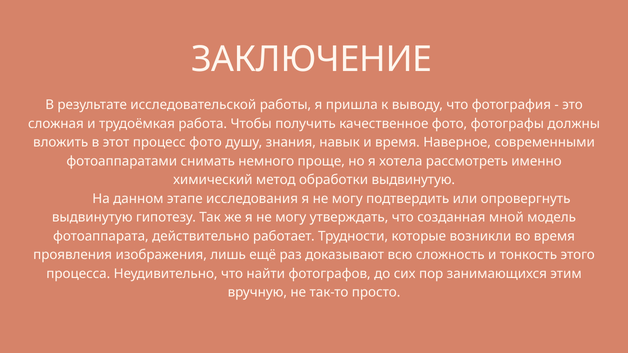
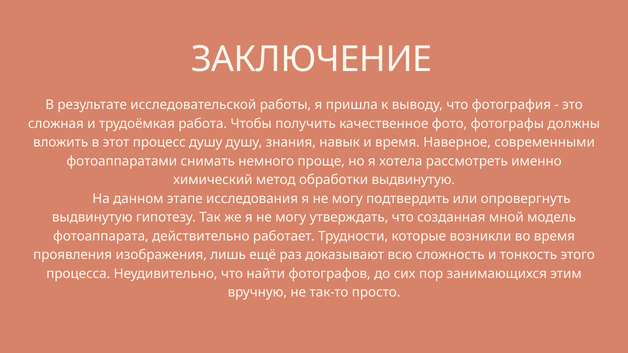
процесс фото: фото -> душу (206, 143)
